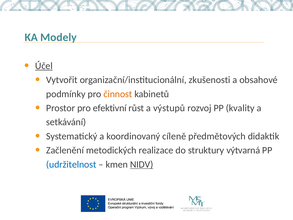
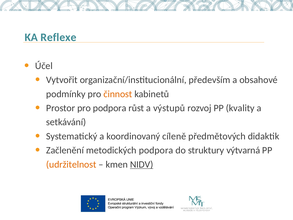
Modely: Modely -> Reflexe (58, 37)
Účel underline: present -> none (44, 66)
zkušenosti: zkušenosti -> především (210, 80)
pro efektivní: efektivní -> podpora (110, 108)
metodických realizace: realizace -> podpora (156, 150)
udržitelnost colour: blue -> orange (71, 164)
